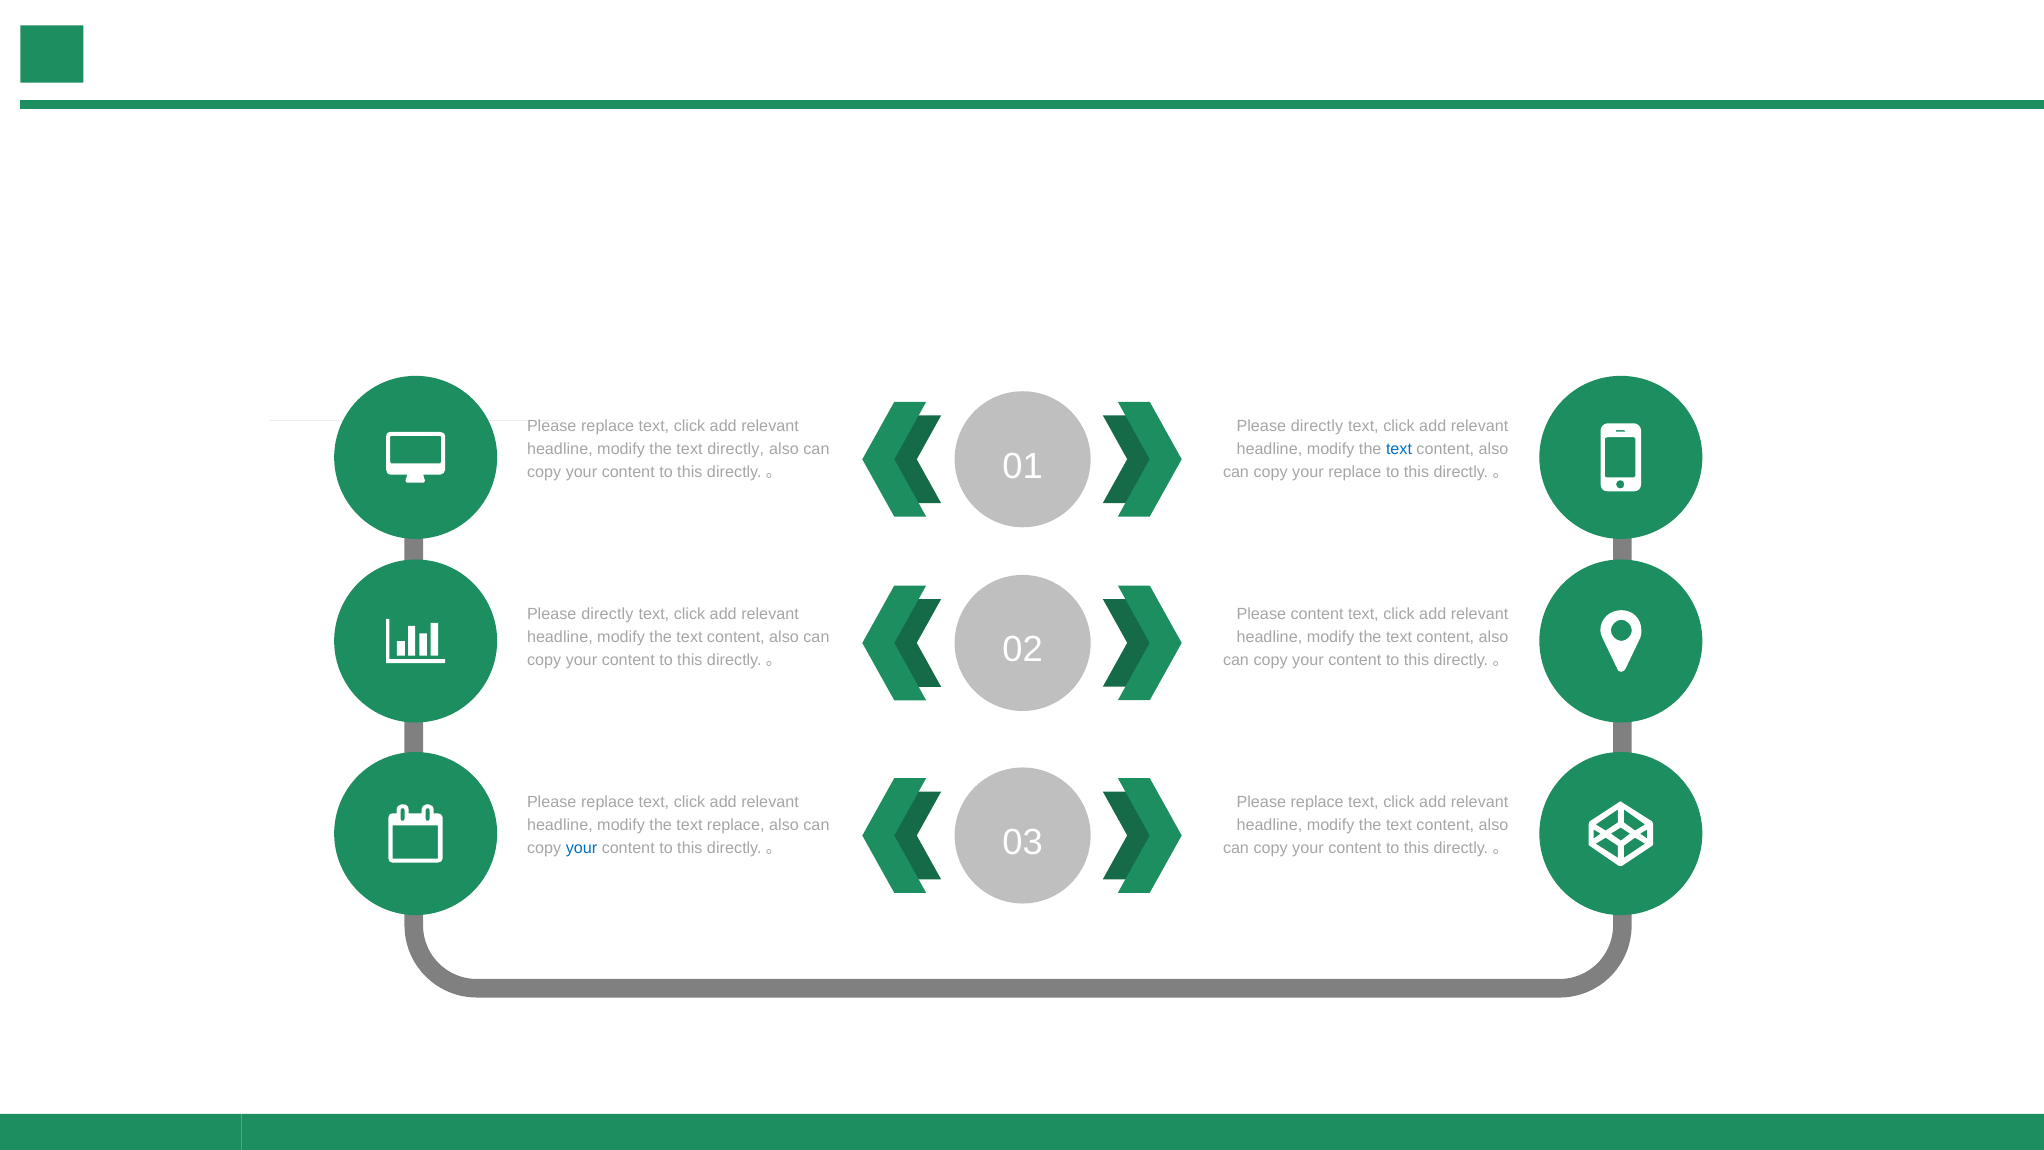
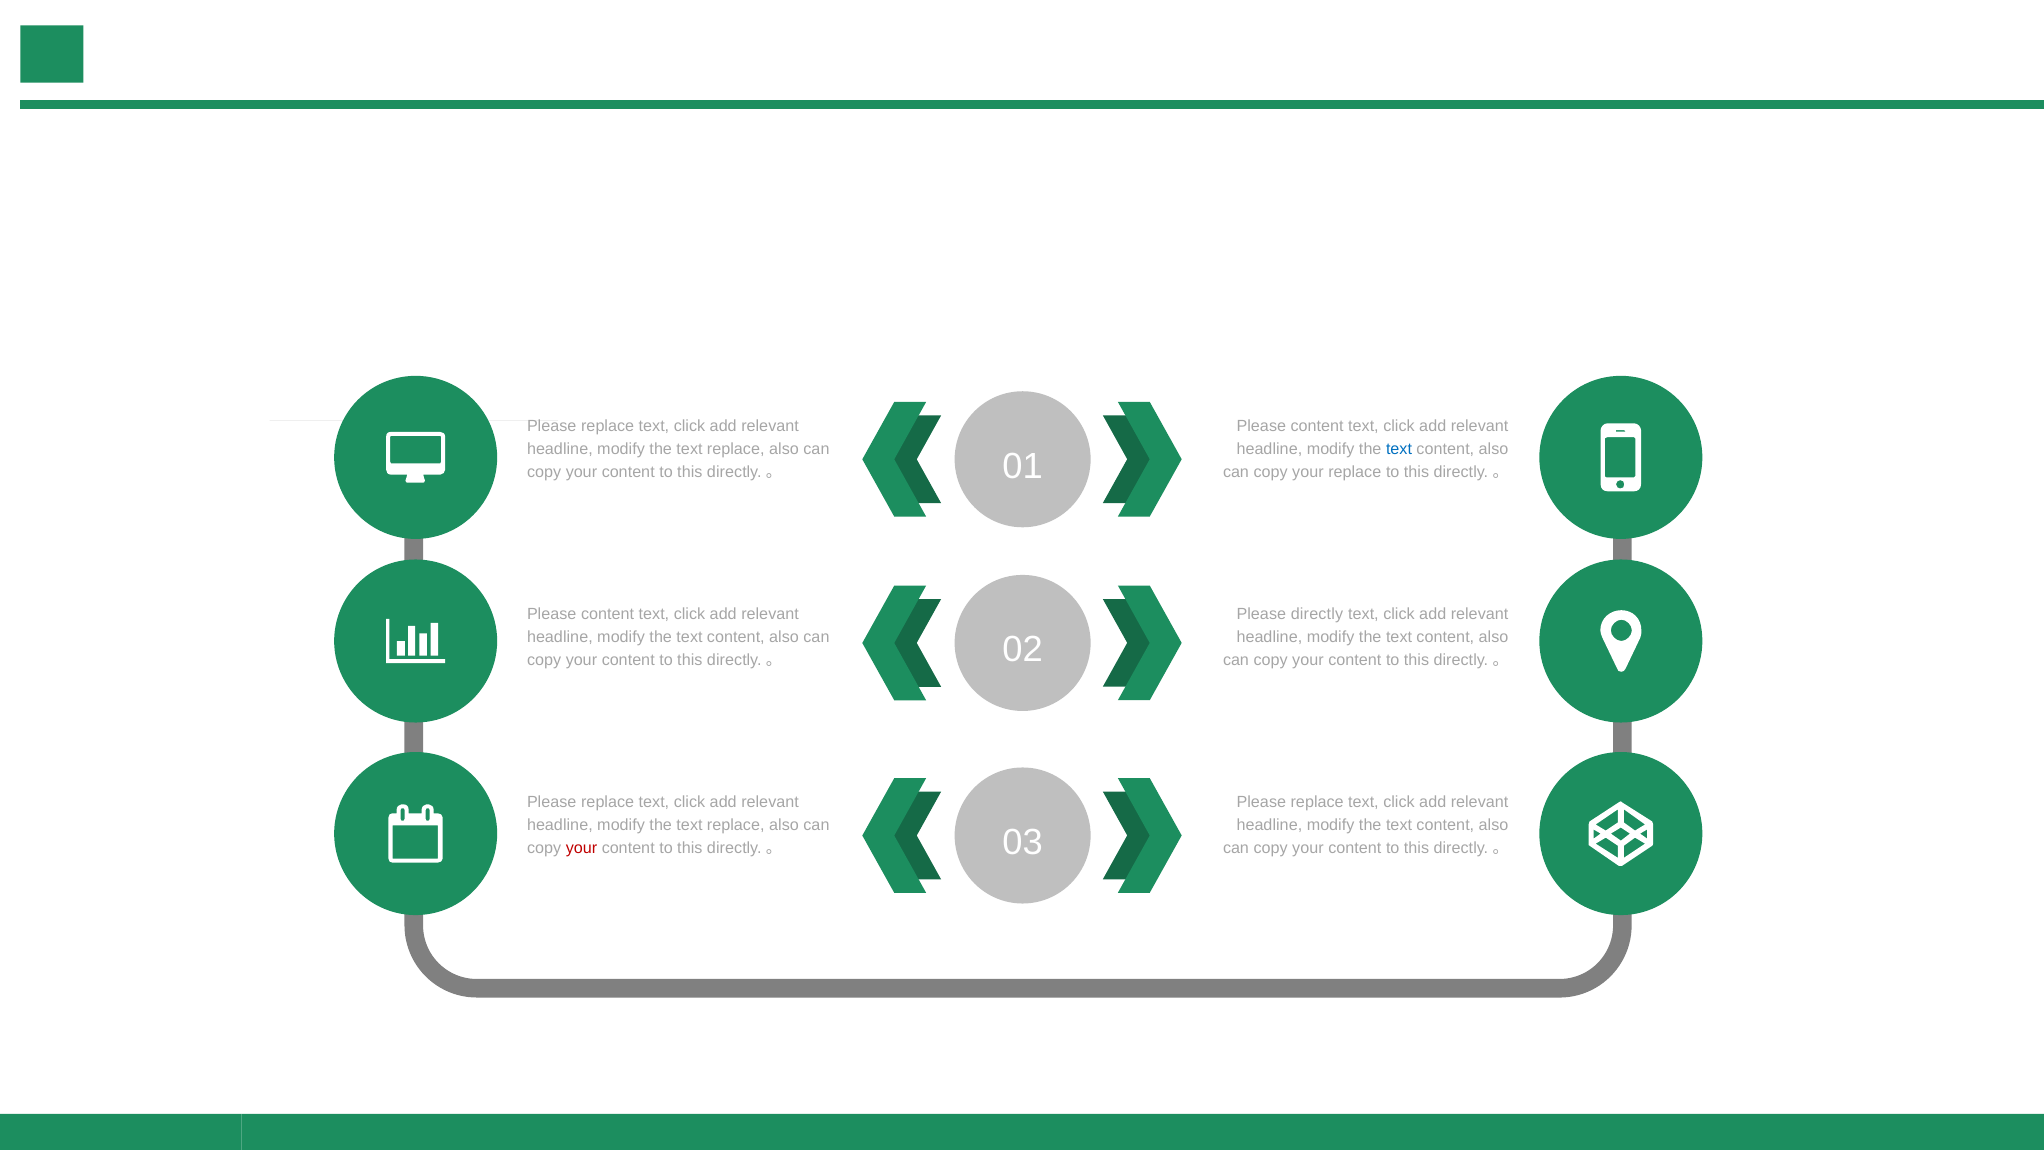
directly: directly -> content (1317, 426)
directly: directly -> replace (736, 449)
directly: directly -> content (608, 614)
Please content: content -> directly (1317, 614)
your colour: blue -> red (582, 848)
